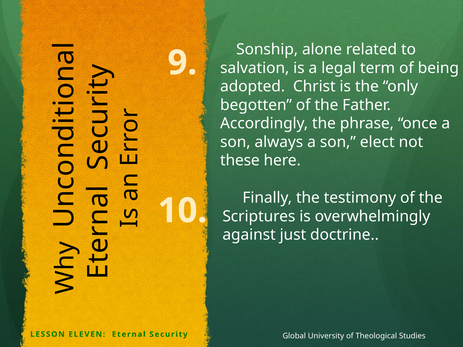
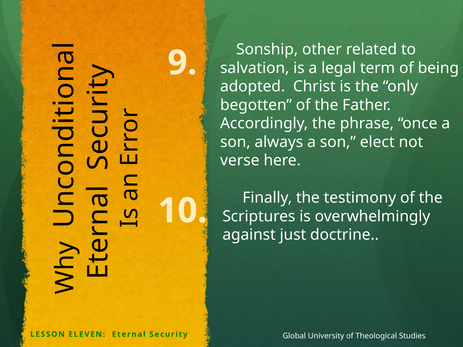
alone: alone -> other (322, 49)
these: these -> verse (240, 161)
